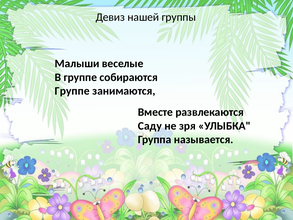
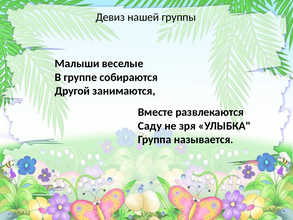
Группе: Группе -> Другой (72, 91)
